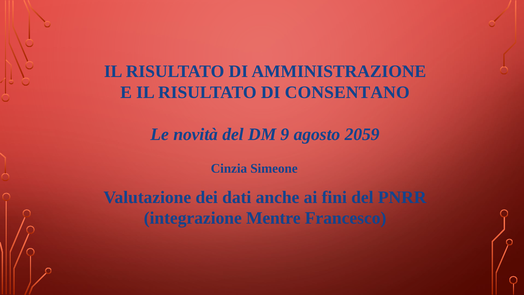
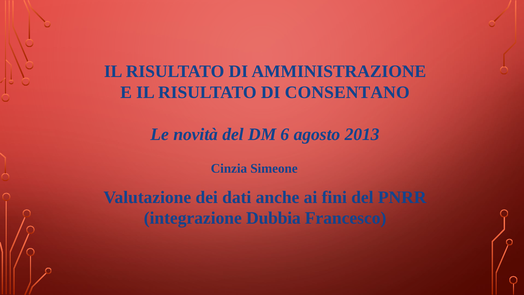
9: 9 -> 6 (285, 134)
2059: 2059 -> 2013 (362, 134)
Mentre: Mentre -> Dubbia (273, 218)
